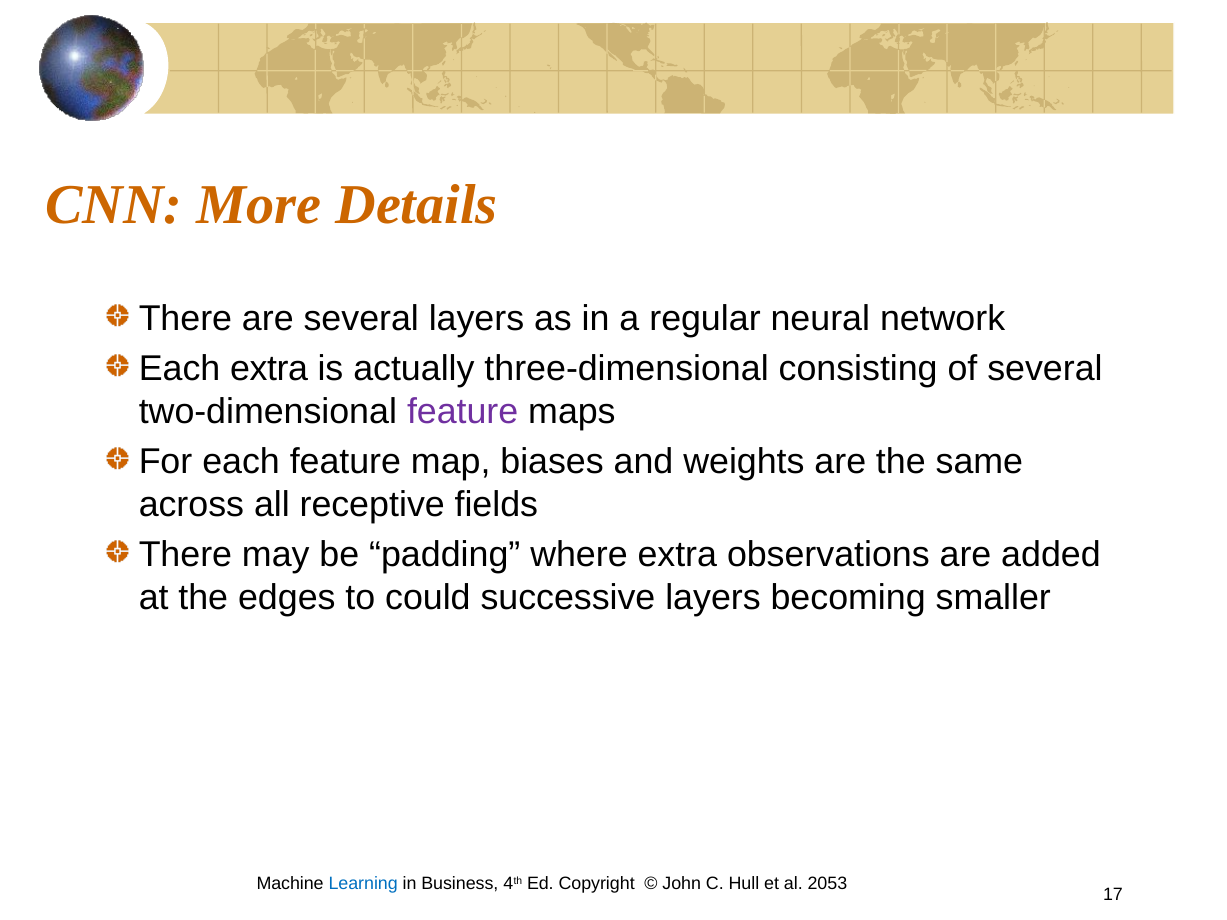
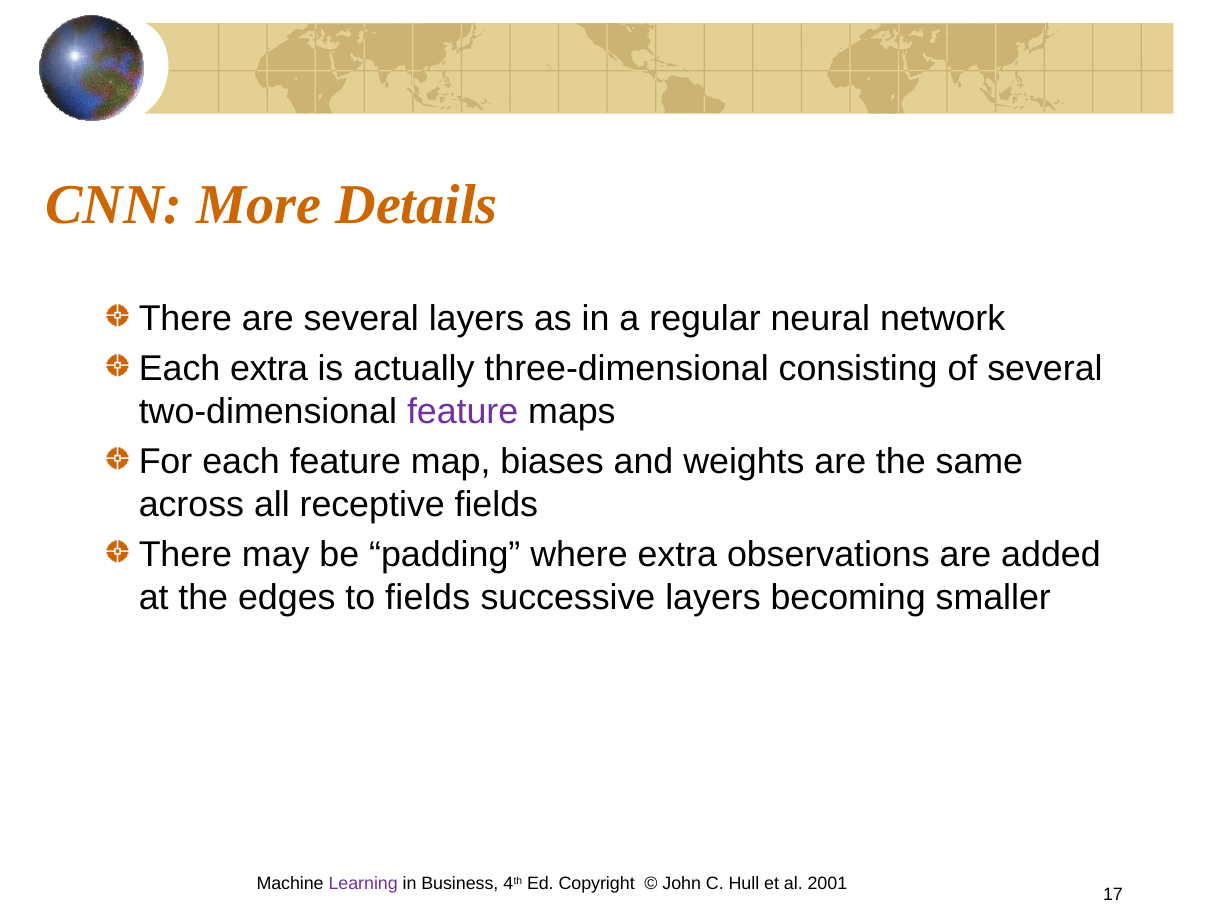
to could: could -> fields (428, 597)
Learning colour: blue -> purple (363, 884)
2053: 2053 -> 2001 (827, 884)
